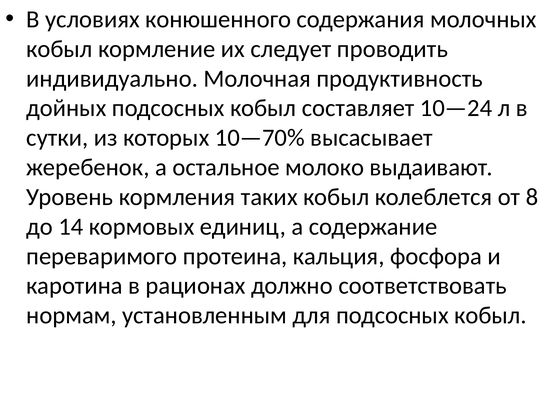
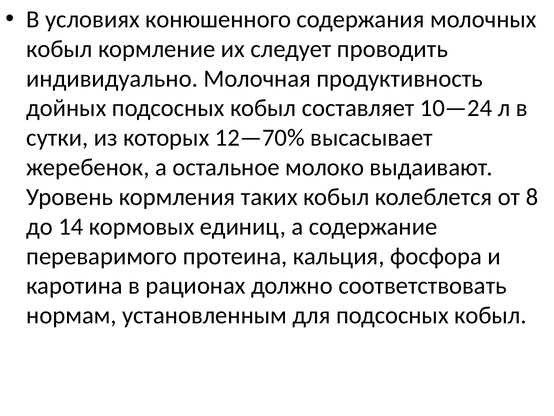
10—70%: 10—70% -> 12—70% (260, 138)
